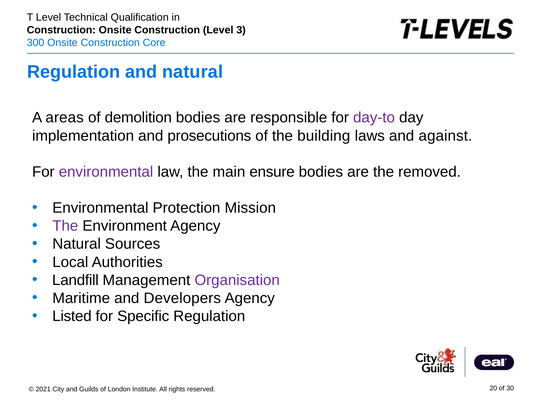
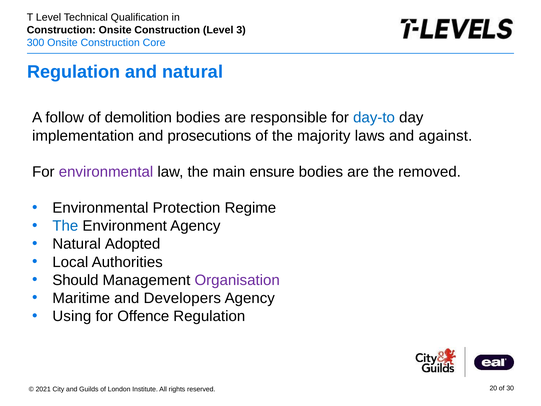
areas: areas -> follow (65, 118)
day-to colour: purple -> blue (374, 118)
building: building -> majority (324, 136)
Mission: Mission -> Regime (250, 208)
The colour: purple -> blue (65, 226)
Sources: Sources -> Adopted (133, 244)
Landfill: Landfill -> Should (75, 280)
Listed: Listed -> Using (72, 316)
Specific: Specific -> Offence (143, 316)
